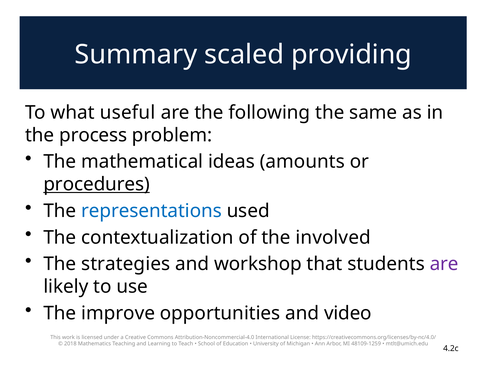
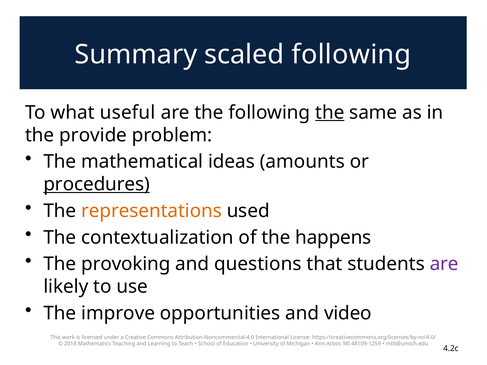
scaled providing: providing -> following (351, 55)
the underline: none -> present (330, 113)
process: process -> provide (93, 135)
representations colour: blue -> orange (152, 211)
involved: involved -> happens (333, 238)
strategies: strategies -> provoking (126, 264)
workshop: workshop -> questions (258, 264)
